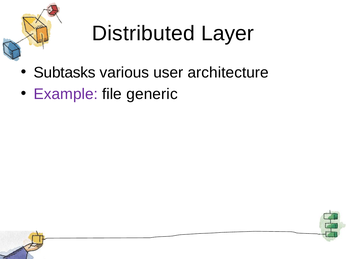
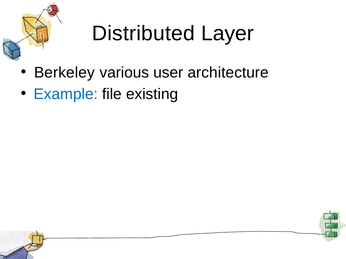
Subtasks: Subtasks -> Berkeley (64, 73)
Example colour: purple -> blue (66, 94)
generic: generic -> existing (152, 94)
